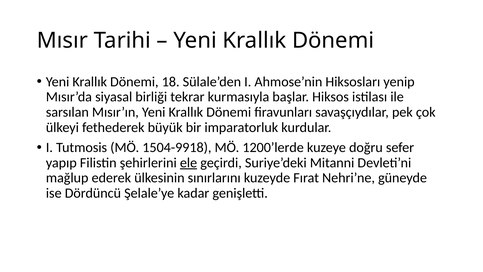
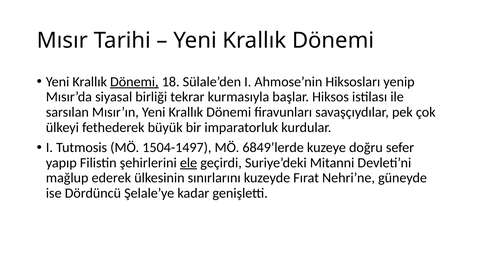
Dönemi underline: none -> present (134, 82)
1504-9918: 1504-9918 -> 1504-1497 (177, 147)
1200’lerde: 1200’lerde -> 6849’lerde (273, 147)
